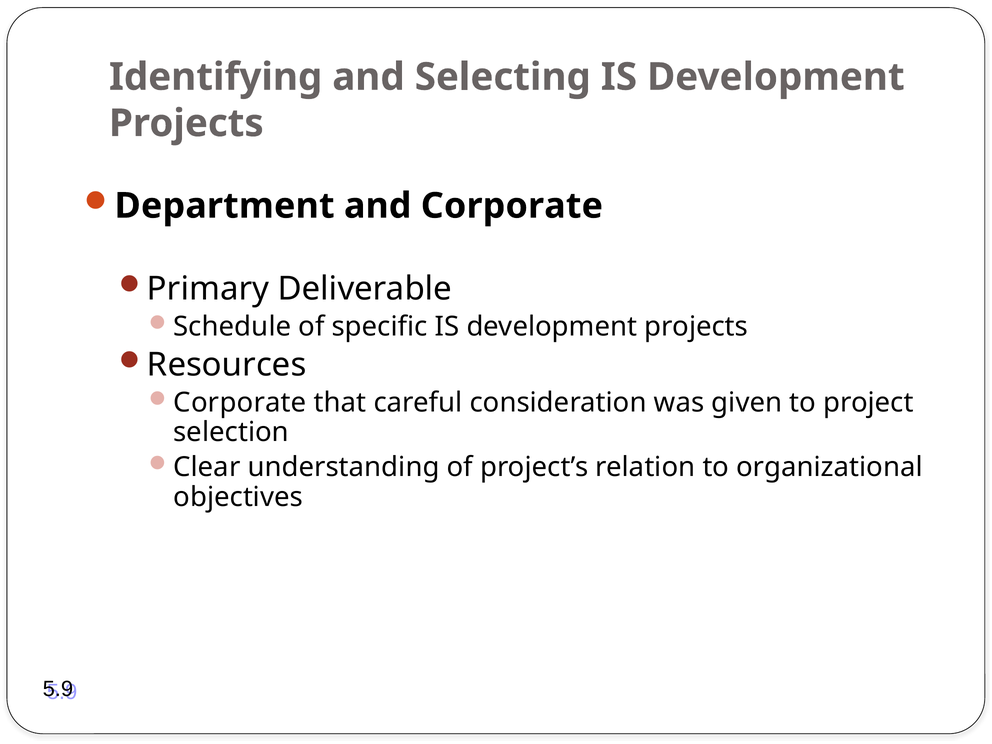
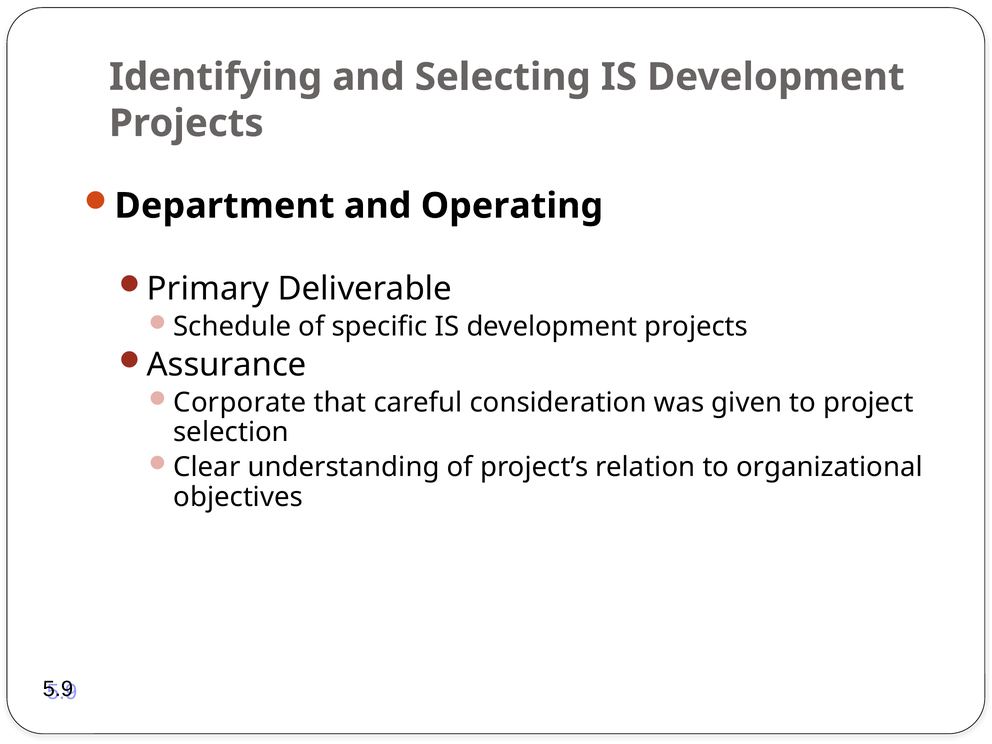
and Corporate: Corporate -> Operating (512, 206)
Resources: Resources -> Assurance (227, 365)
